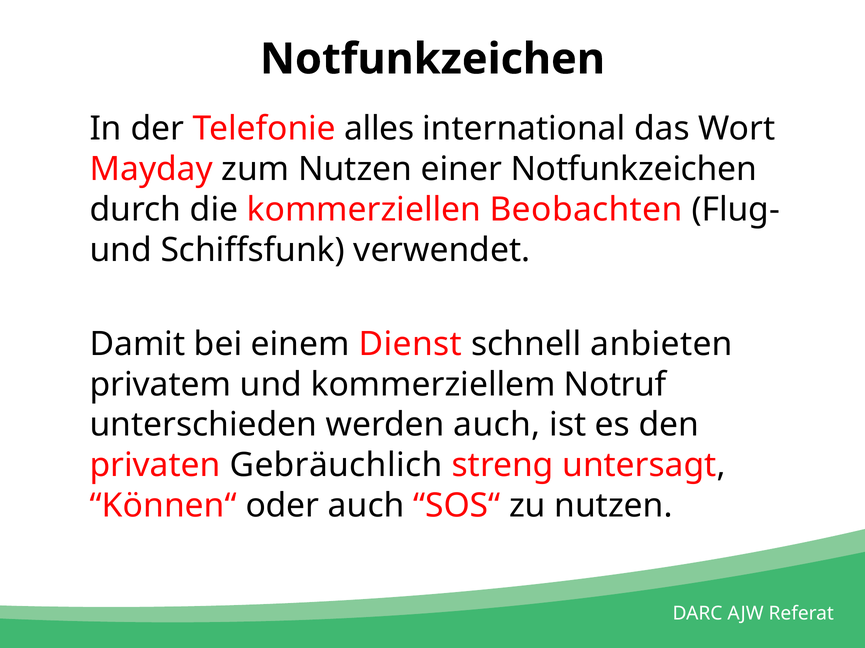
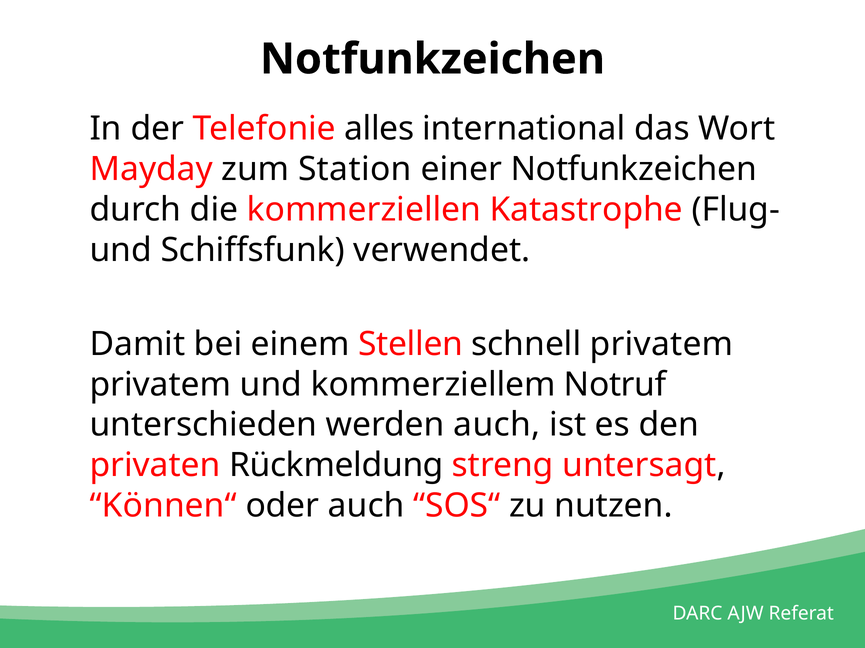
zum Nutzen: Nutzen -> Station (355, 169)
Beobachten: Beobachten -> Katastrophe (586, 210)
Dienst: Dienst -> Stellen (411, 344)
schnell anbieten: anbieten -> privatem (662, 344)
Gebräuchlich: Gebräuchlich -> Rückmeldung (336, 466)
